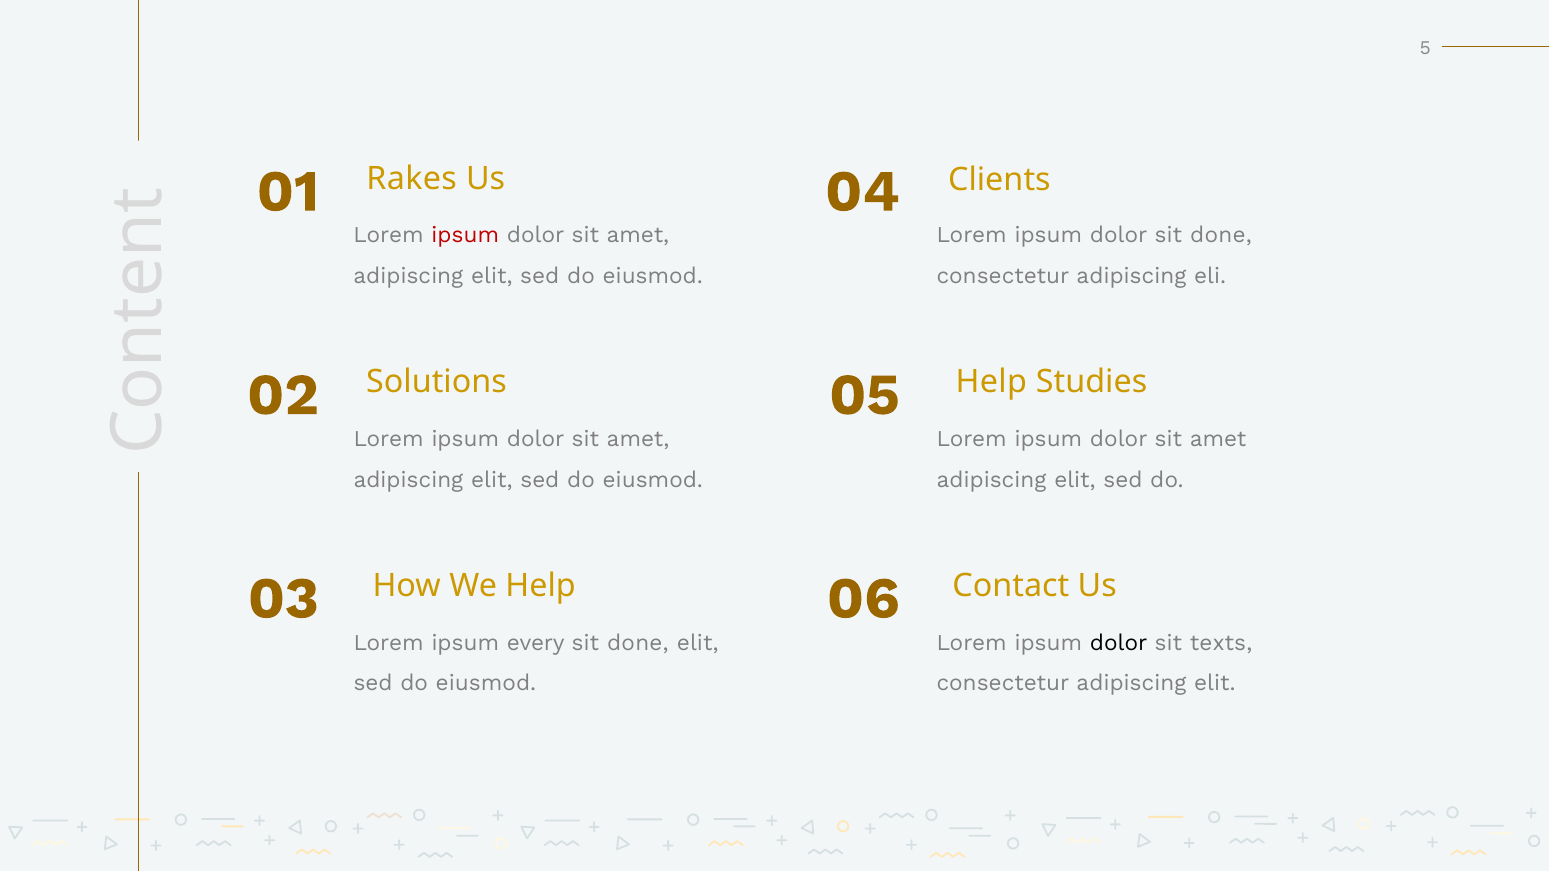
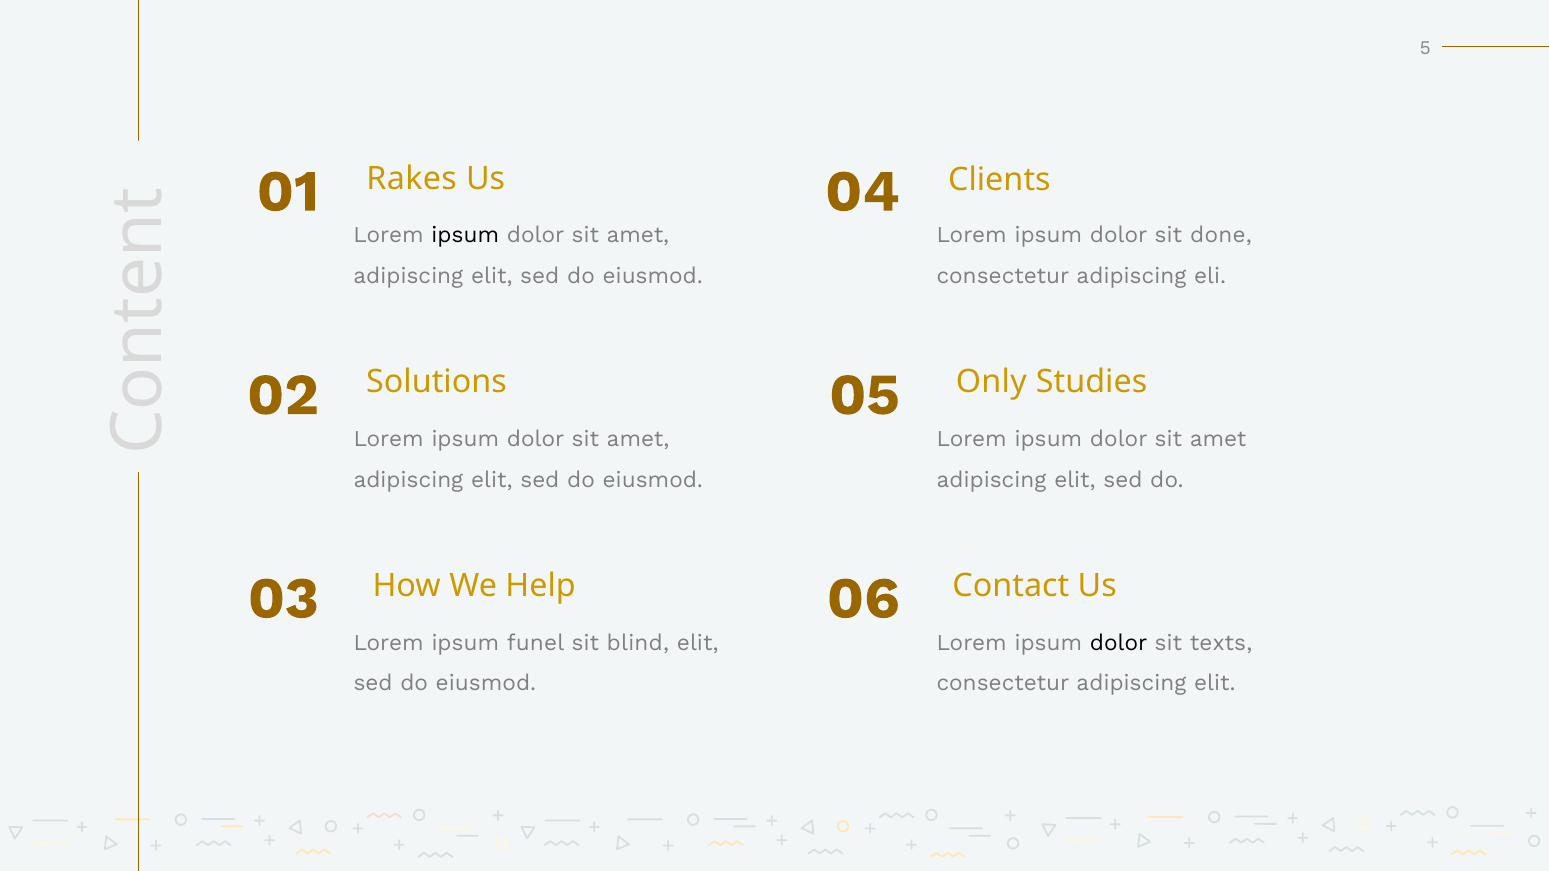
ipsum colour: red -> black (465, 236)
Help: Help -> Only (991, 382)
every: every -> funel (536, 643)
done: done -> blind (638, 643)
